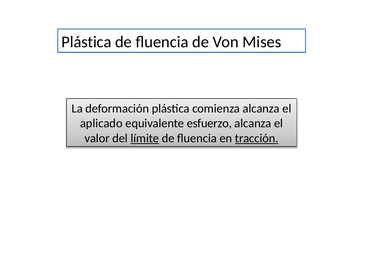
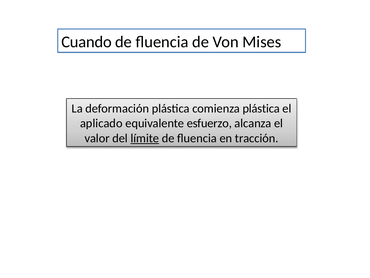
Plástica: Plástica -> Cuando (86, 42)
comienza alcanza: alcanza -> plástica (261, 108)
tracción underline: present -> none (257, 138)
